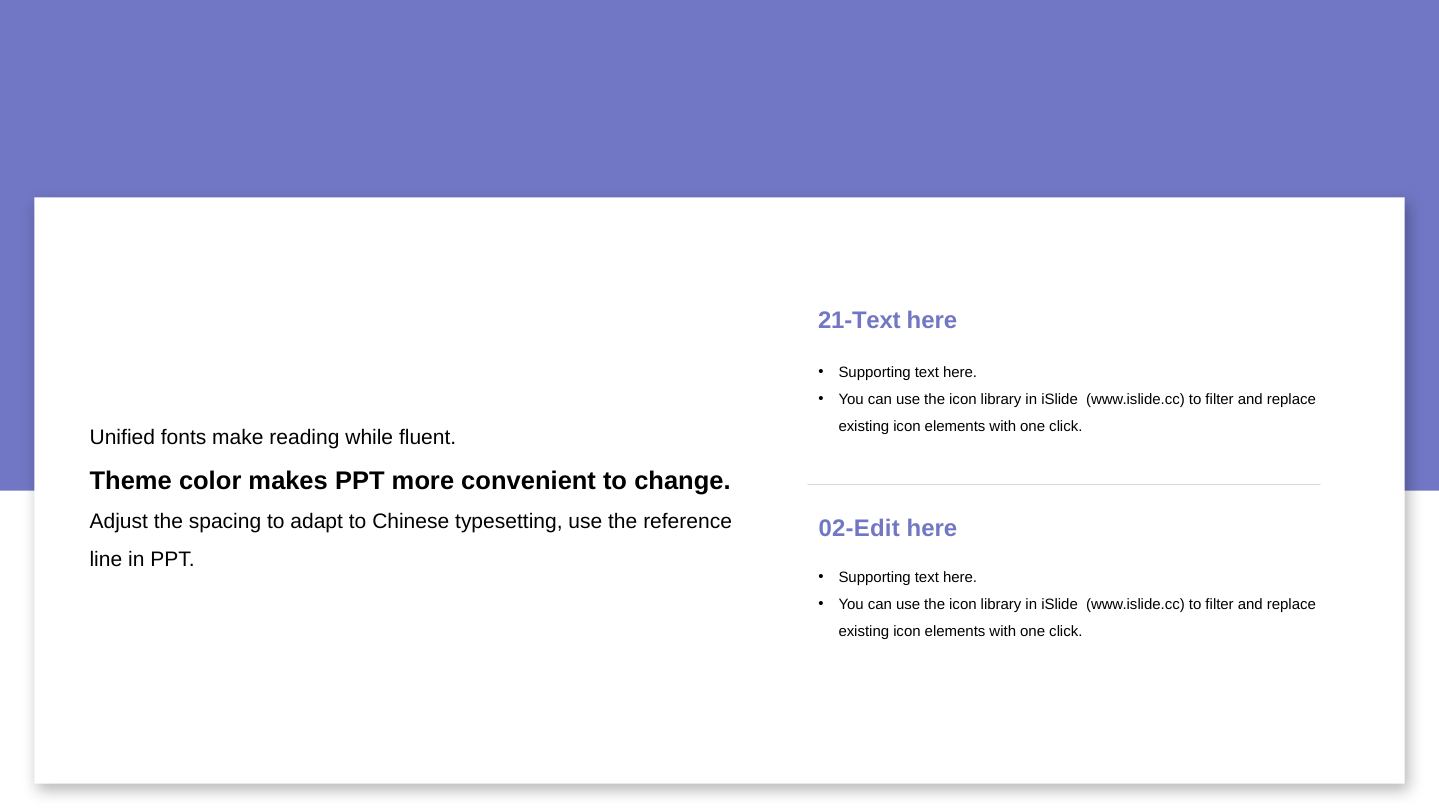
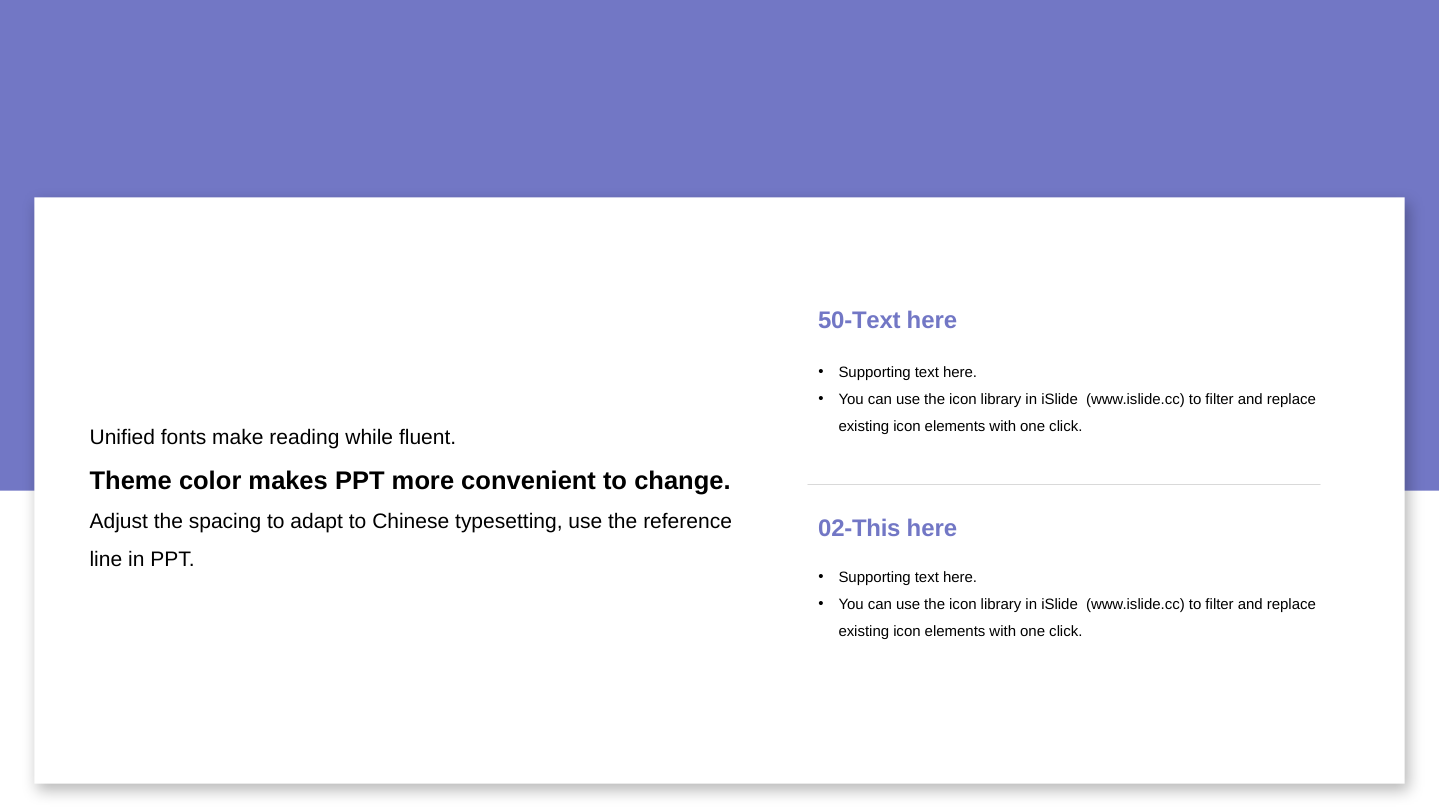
21-Text: 21-Text -> 50-Text (859, 321)
02-Edit: 02-Edit -> 02-This (859, 528)
